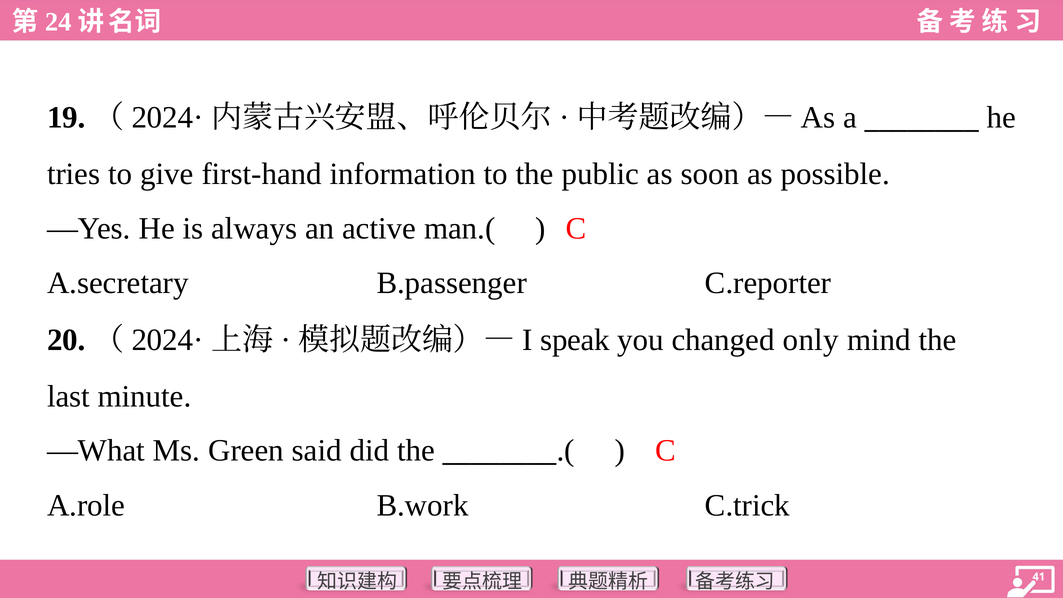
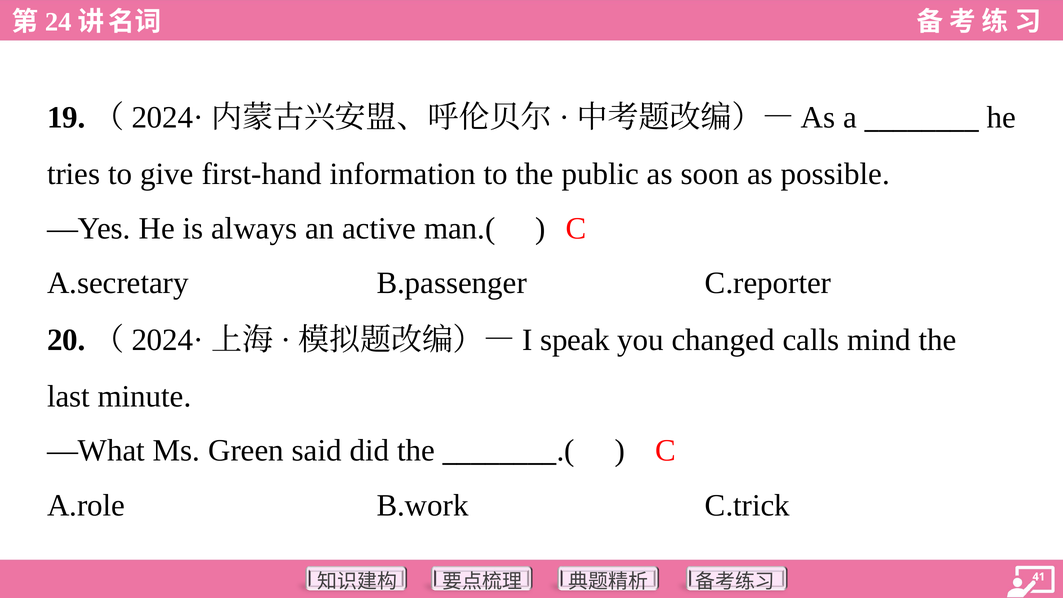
only: only -> calls (811, 340)
